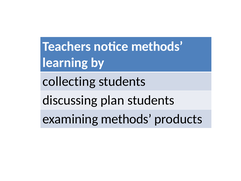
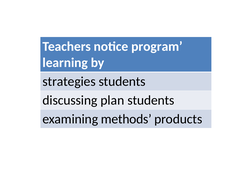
notice methods: methods -> program (157, 46)
collecting: collecting -> strategies (69, 81)
